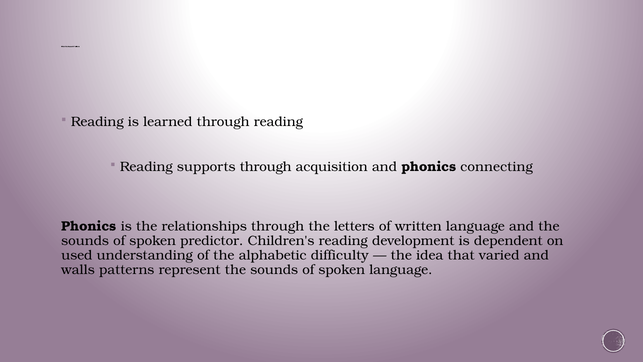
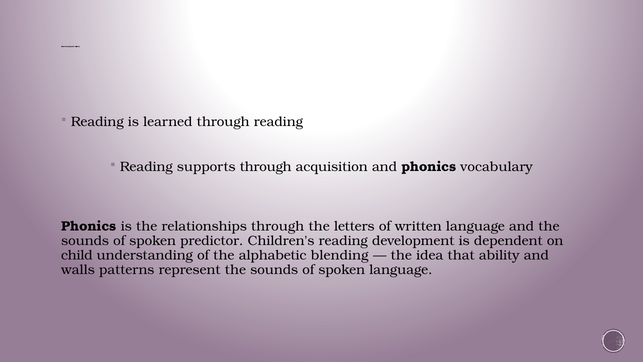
connecting: connecting -> vocabulary (497, 167)
used: used -> child (77, 255)
difficulty: difficulty -> blending (340, 255)
varied: varied -> ability (499, 255)
